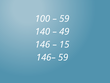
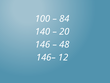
59: 59 -> 84 (64, 19)
49: 49 -> 20 (64, 31)
15: 15 -> 48 (64, 44)
146– 59: 59 -> 12 (63, 57)
